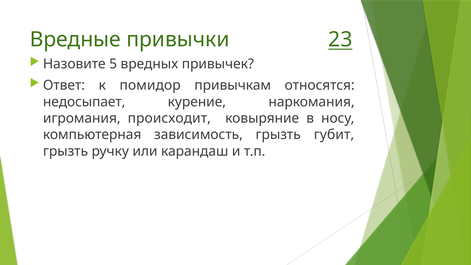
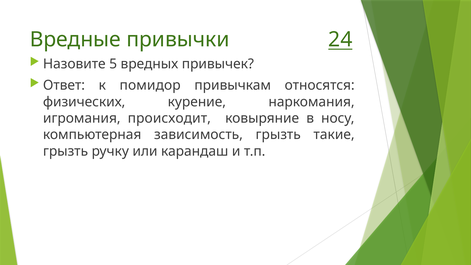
23: 23 -> 24 (340, 39)
недосыпает: недосыпает -> физических (84, 102)
губит: губит -> такие (334, 135)
